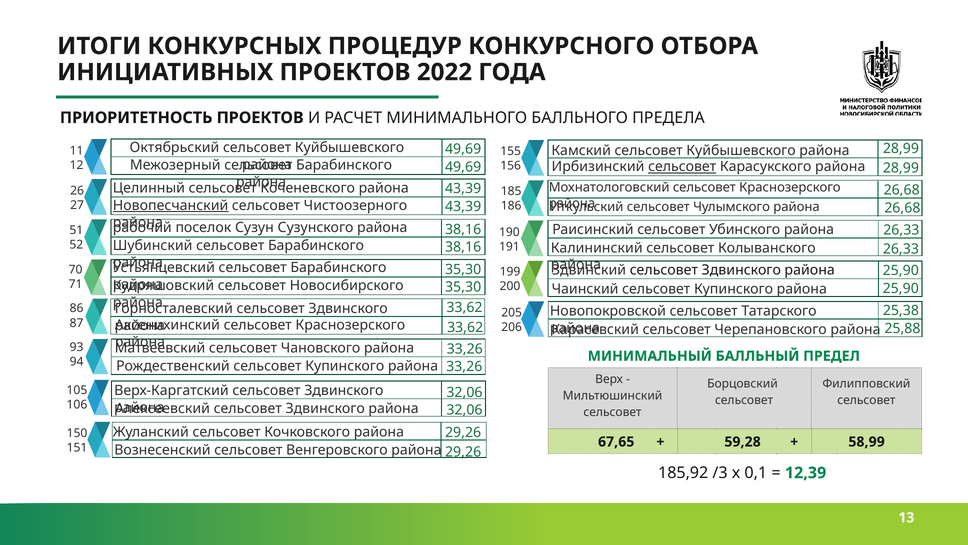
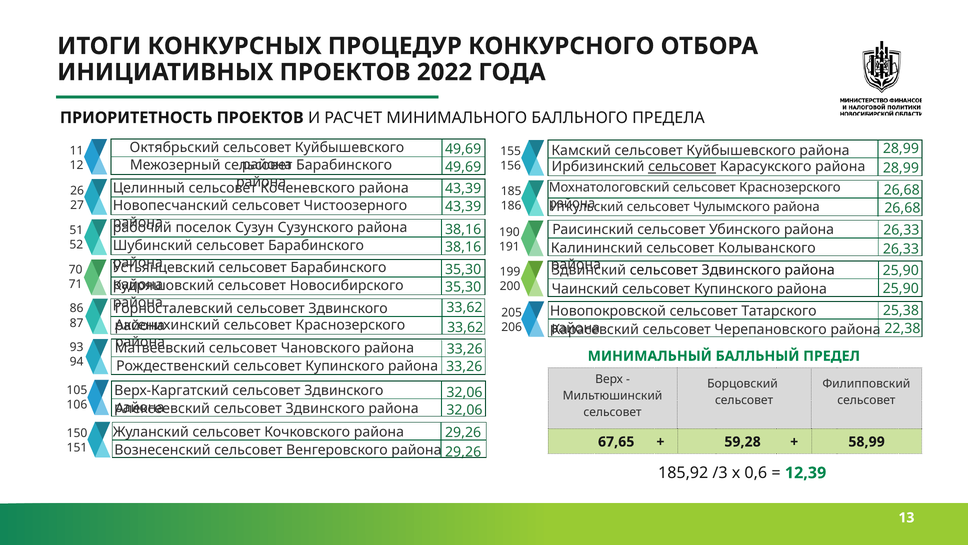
Новопесчанский underline: present -> none (171, 205)
25,88: 25,88 -> 22,38 (902, 328)
0,1: 0,1 -> 0,6 (756, 472)
